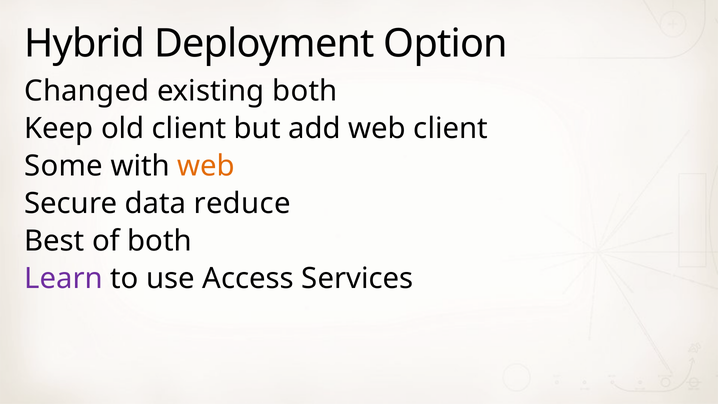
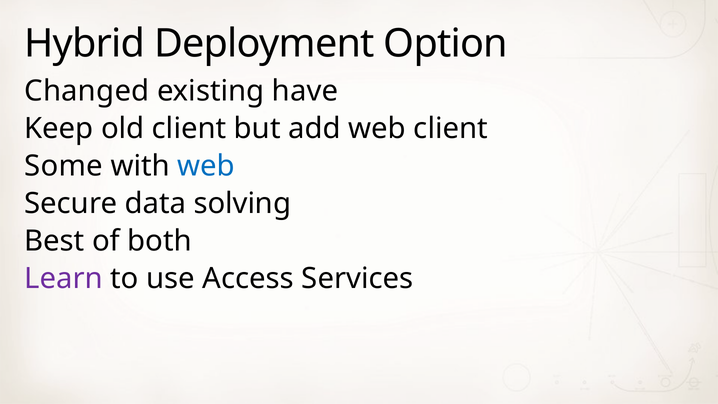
existing both: both -> have (305, 91)
web colour: orange -> blue (206, 166)
reduce: reduce -> solving (242, 204)
